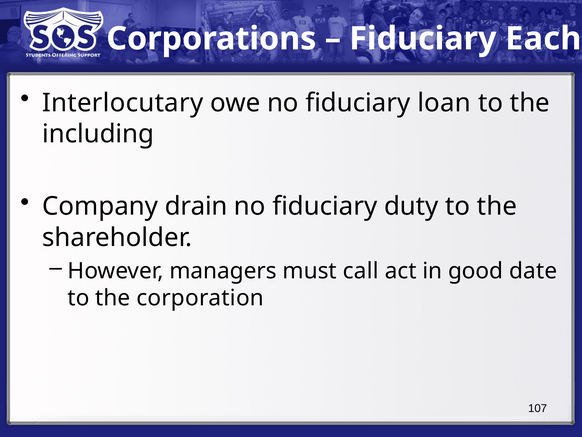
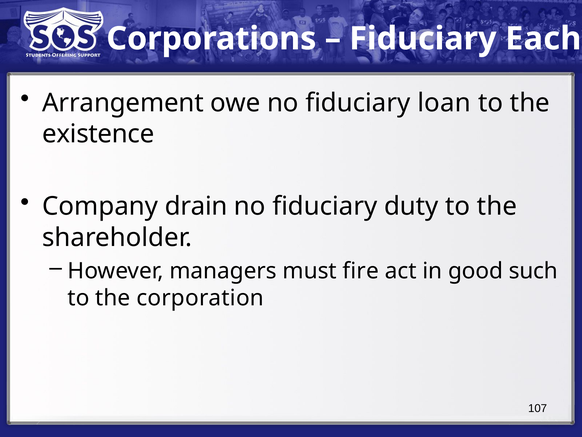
Interlocutary: Interlocutary -> Arrangement (123, 103)
including: including -> existence (98, 134)
call: call -> fire (361, 271)
date: date -> such (533, 271)
